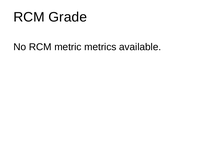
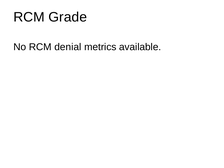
metric: metric -> denial (68, 47)
